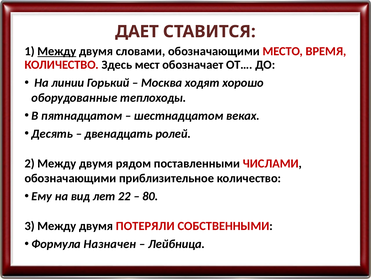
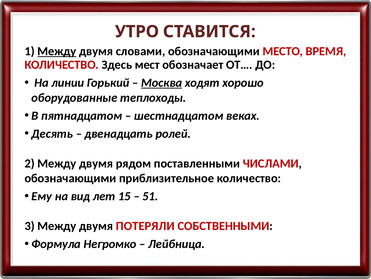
ДАЕТ: ДАЕТ -> УТРО (137, 32)
Москва underline: none -> present (162, 83)
22: 22 -> 15 (124, 196)
80: 80 -> 51 (150, 196)
Назначен: Назначен -> Негромко (110, 243)
